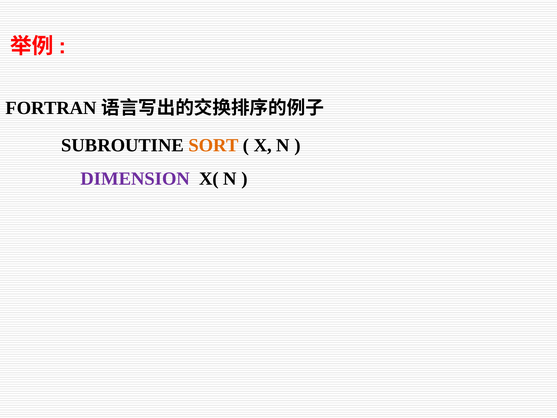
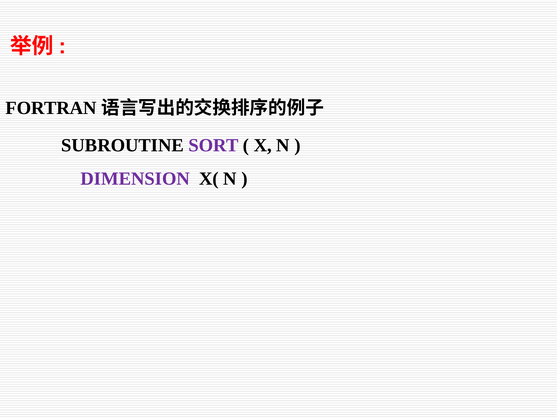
SORT colour: orange -> purple (214, 145)
